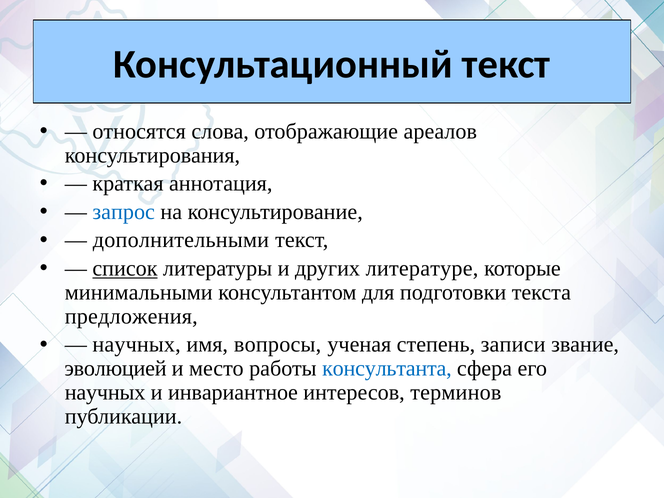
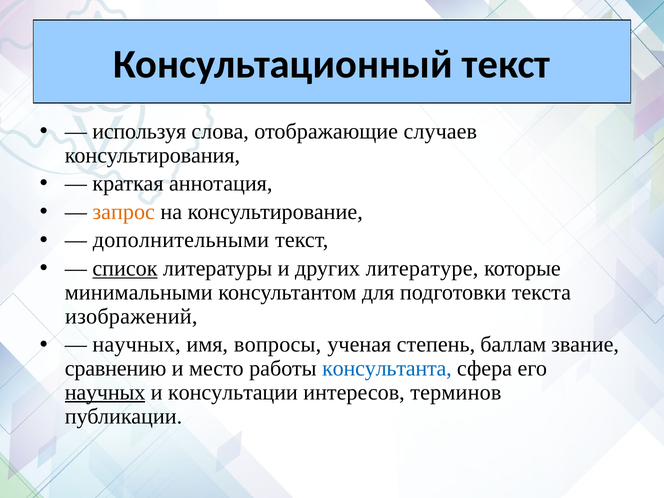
относятся: относятся -> используя (139, 131)
ареалов: ареалов -> случаев (440, 131)
запрос colour: blue -> orange (124, 212)
предложения: предложения -> изображений (131, 316)
записи: записи -> баллам (513, 345)
эволюцией: эволюцией -> сравнению (116, 368)
научных underline: none -> present (105, 392)
инвариантное: инвариантное -> консультации (233, 392)
